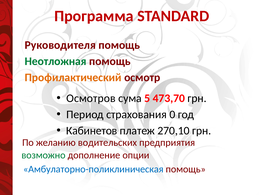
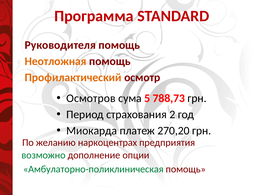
Неотложная colour: green -> orange (56, 61)
473,70: 473,70 -> 788,73 (169, 98)
0: 0 -> 2 (172, 114)
Кабинетов: Кабинетов -> Миокарда (92, 130)
270,10: 270,10 -> 270,20 (174, 130)
водительских: водительских -> наркоцентрах (107, 142)
Амбулаторно-поликлиническая colour: blue -> green (93, 169)
